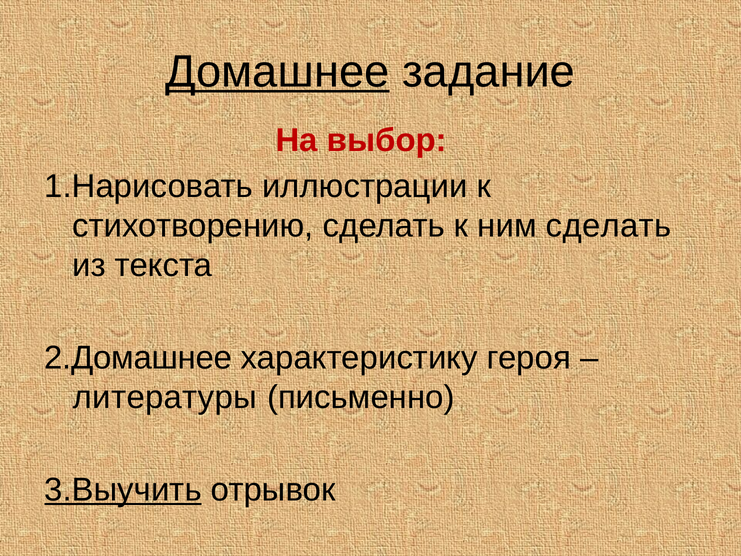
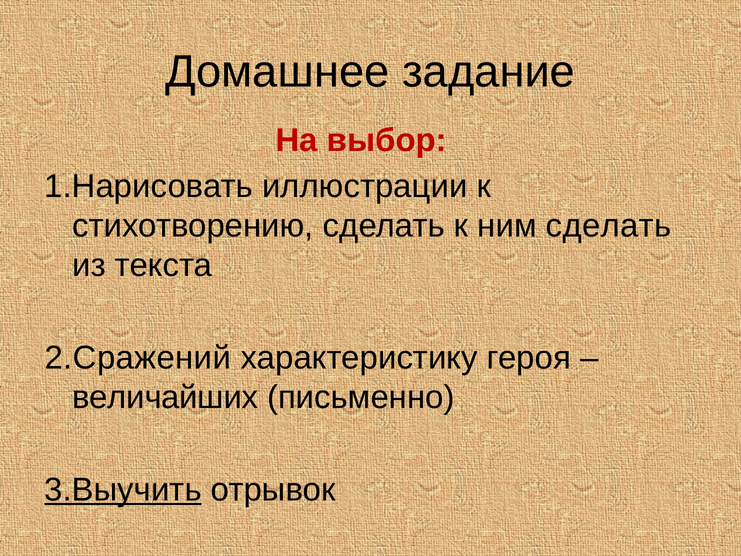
Домашнее underline: present -> none (277, 72)
2.Домашнее: 2.Домашнее -> 2.Сражений (138, 358)
литературы: литературы -> величайших (165, 397)
